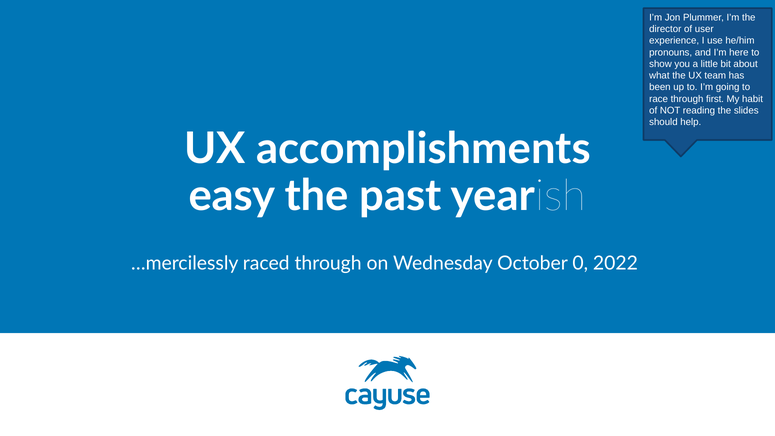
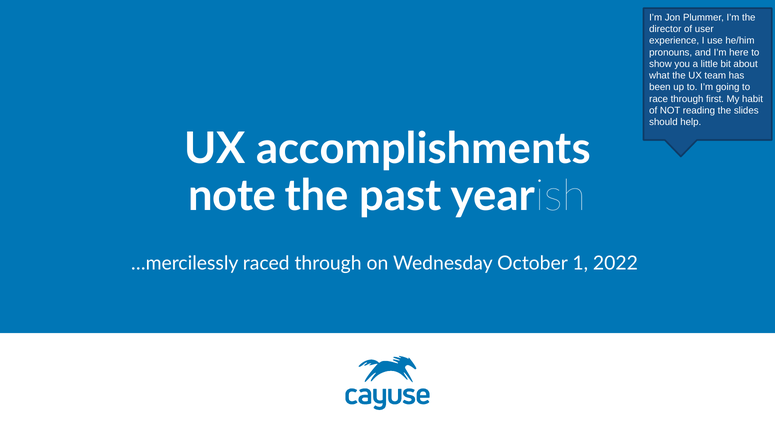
easy: easy -> note (232, 196)
October 0: 0 -> 1 (580, 263)
